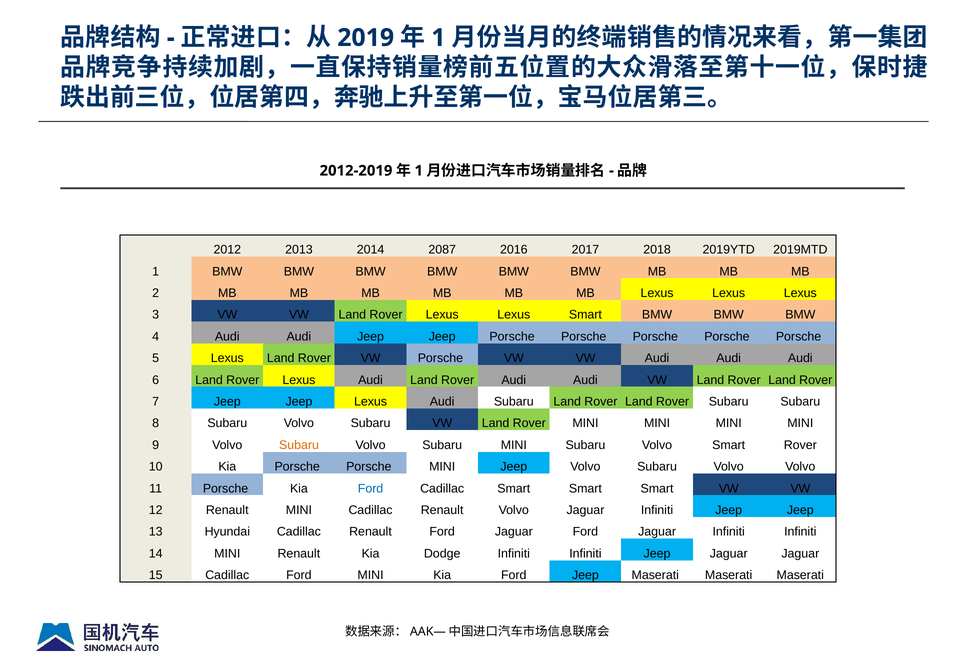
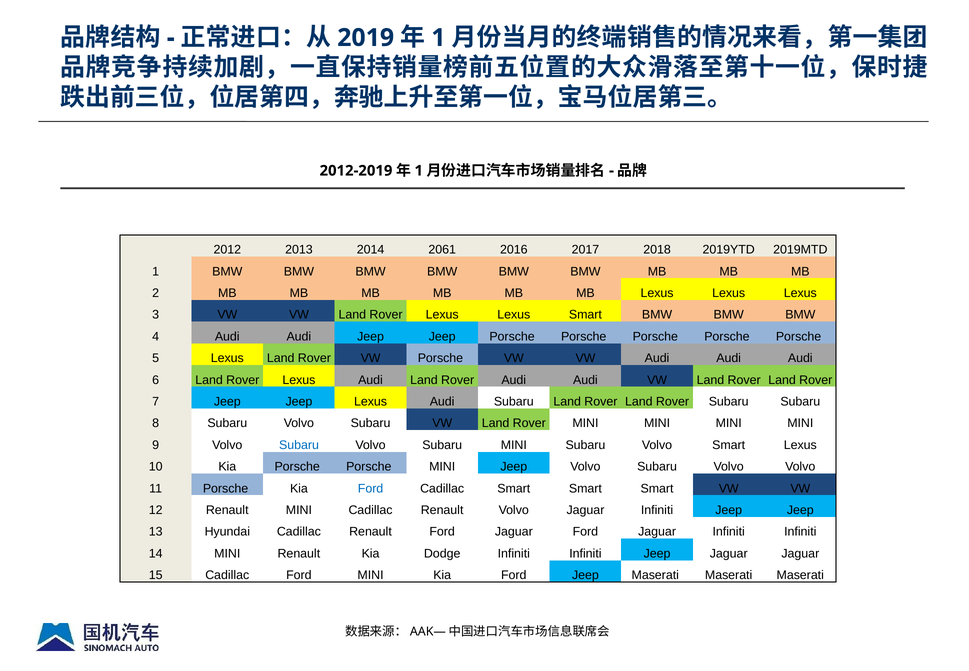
2087: 2087 -> 2061 (442, 250)
Subaru colour: orange -> blue (299, 445)
Smart Rover: Rover -> Lexus (800, 445)
